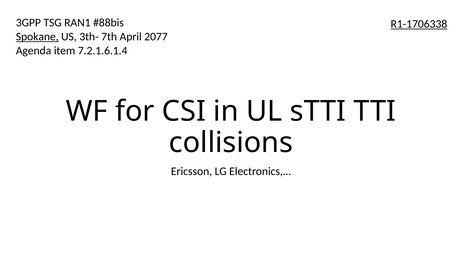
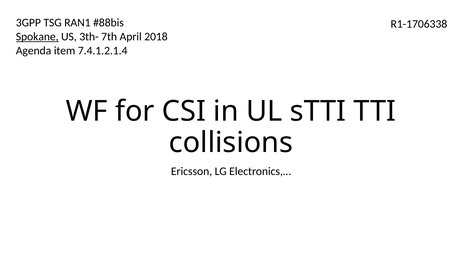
R1-1706338 underline: present -> none (419, 24)
2077: 2077 -> 2018 (156, 37)
7.2.1.6.1.4: 7.2.1.6.1.4 -> 7.4.1.2.1.4 (103, 51)
